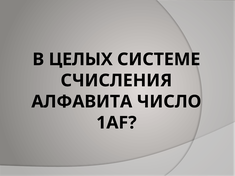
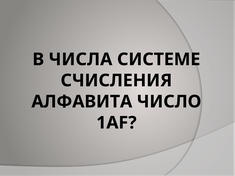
ЦЕЛЫХ: ЦЕЛЫХ -> ЧИСЛА (80, 59)
